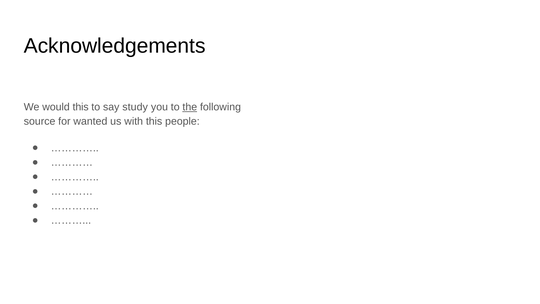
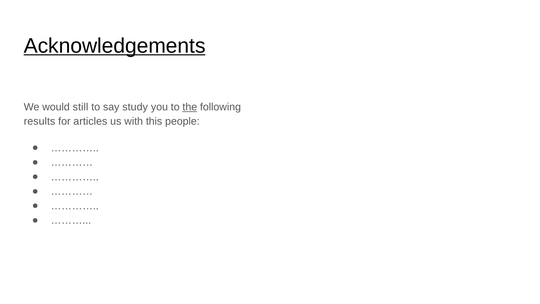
Acknowledgements underline: none -> present (115, 46)
would this: this -> still (81, 107)
source: source -> results (40, 121)
wanted: wanted -> articles (90, 121)
